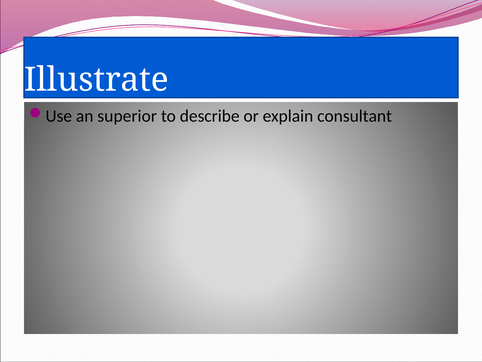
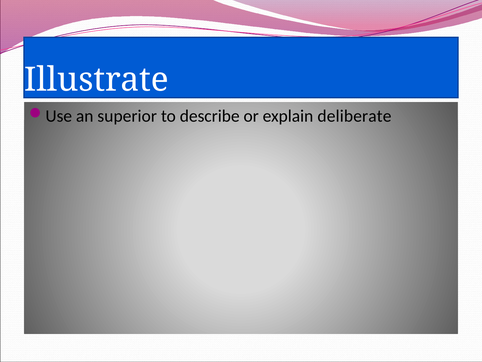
consultant: consultant -> deliberate (354, 116)
